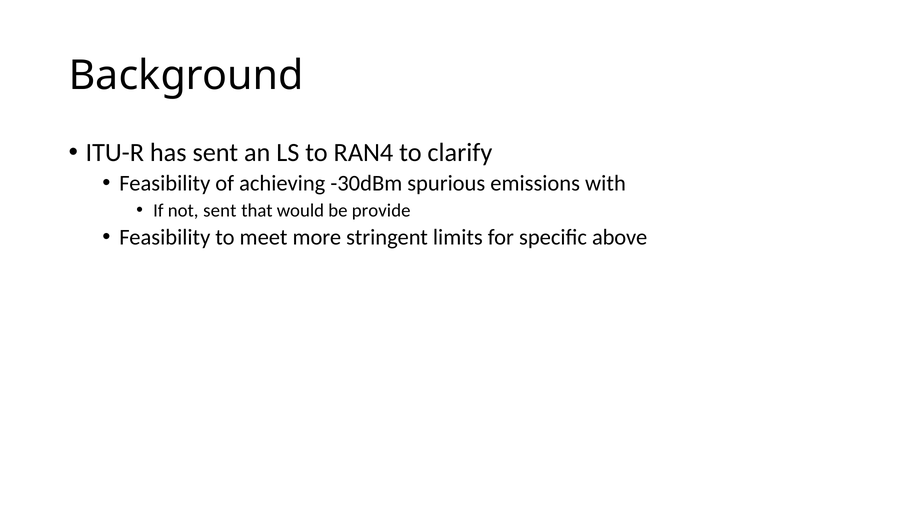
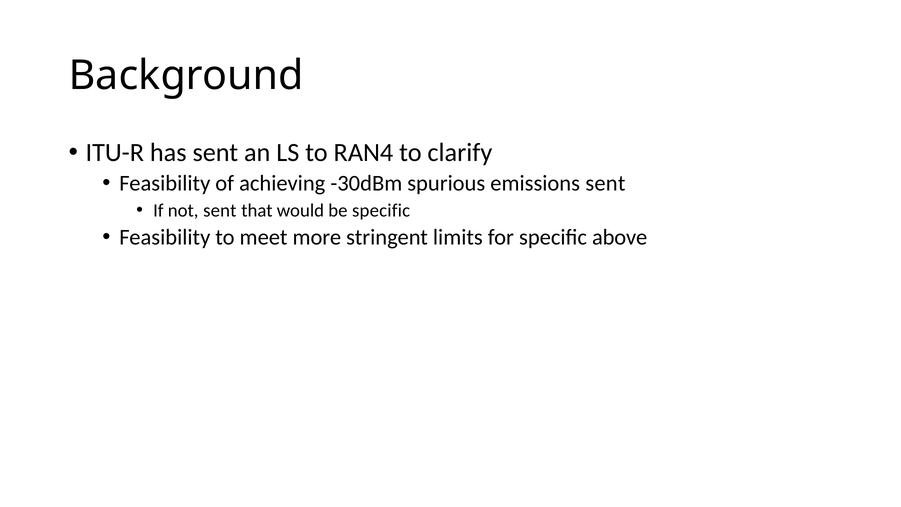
emissions with: with -> sent (605, 183)
be provide: provide -> specific (381, 210)
